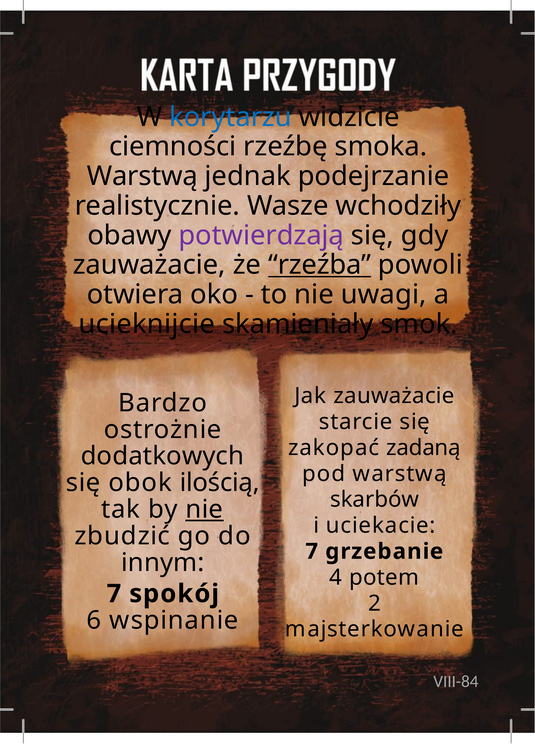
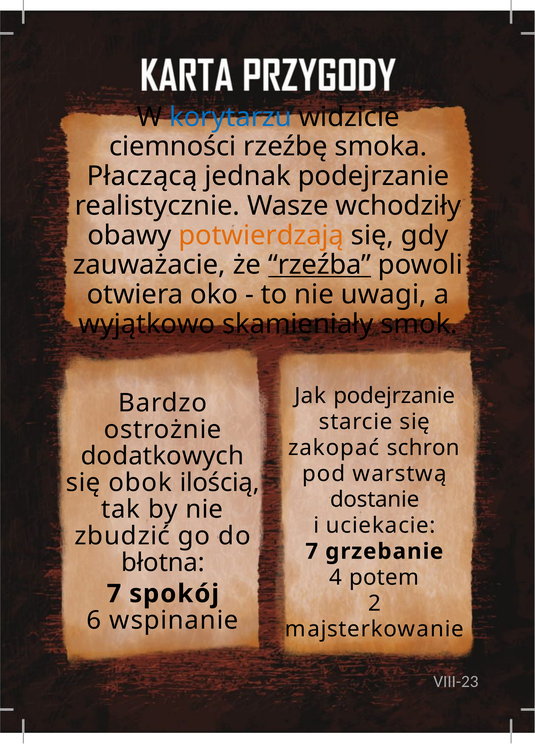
Warstwą: Warstwą -> Płaczącą (142, 176)
potwierdzają colour: purple -> orange (261, 235)
ucieknijcie: ucieknijcie -> wyjątkowo (147, 324)
Jak zauważacie: zauważacie -> podejrzanie (394, 396)
zadaną: zadaną -> schron (423, 448)
skarbów: skarbów -> dostanie (375, 500)
nie underline: present -> none (204, 510)
innym: innym -> błotna (163, 563)
VIII-84: VIII-84 -> VIII-23 (456, 682)
